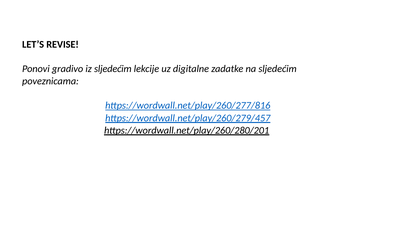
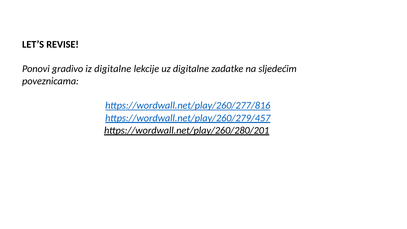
iz sljedećim: sljedećim -> digitalne (113, 69)
